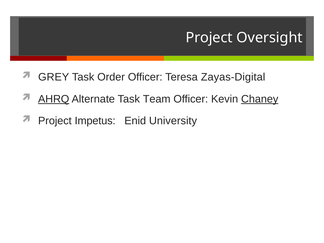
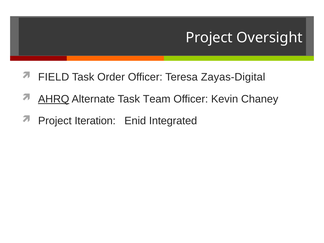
GREY: GREY -> FIELD (54, 77)
Chaney underline: present -> none (260, 99)
Impetus: Impetus -> Iteration (95, 121)
University: University -> Integrated (173, 121)
